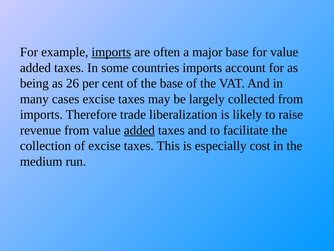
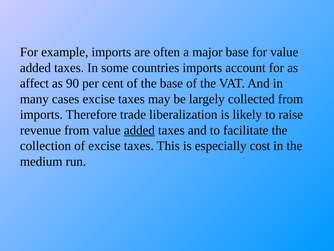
imports underline: present -> none (111, 52)
being: being -> affect (34, 83)
26: 26 -> 90 (73, 83)
